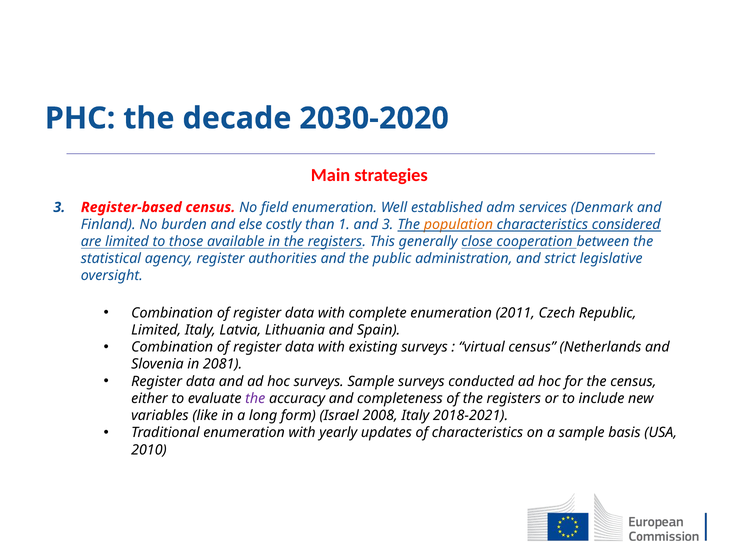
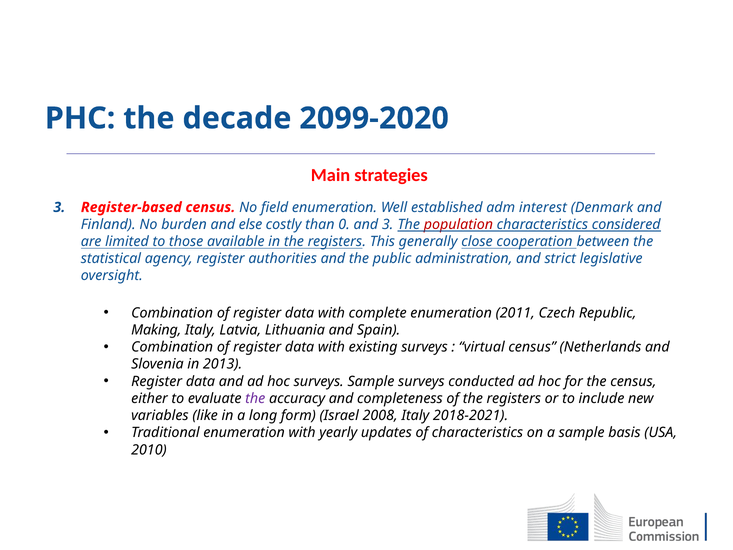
2030-2020: 2030-2020 -> 2099-2020 (374, 118)
services: services -> interest (543, 207)
1: 1 -> 0 (344, 224)
population colour: orange -> red (458, 224)
Limited: Limited -> Making (156, 330)
2081: 2081 -> 2013 (223, 364)
